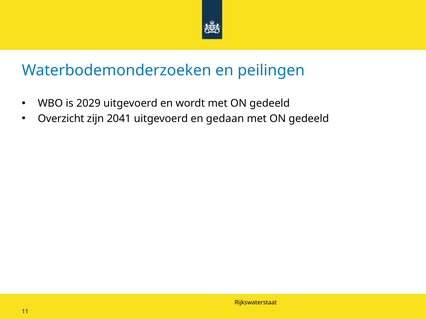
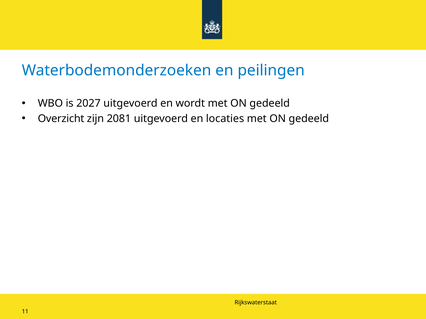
2029: 2029 -> 2027 (88, 104)
2041: 2041 -> 2081 (119, 119)
gedaan: gedaan -> locaties (225, 119)
